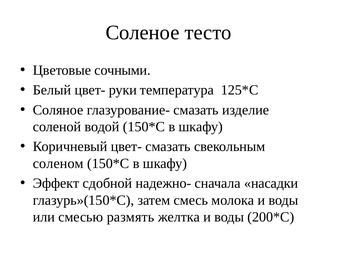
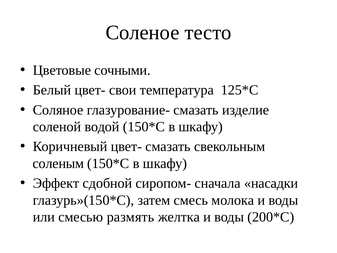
руки: руки -> свои (123, 90)
соленом: соленом -> соленым (58, 163)
надежно-: надежно- -> сиропом- (163, 183)
